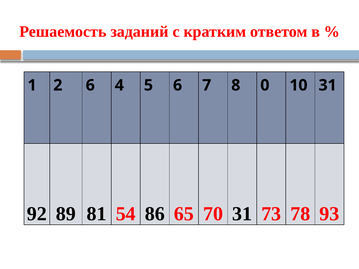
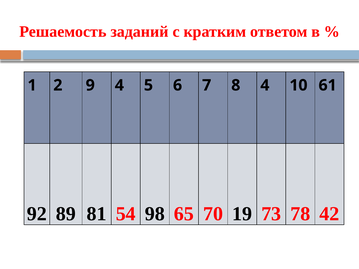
2 6: 6 -> 9 (90, 85)
8 0: 0 -> 4 (265, 85)
10 31: 31 -> 61 (328, 85)
86: 86 -> 98 (155, 214)
70 31: 31 -> 19 (242, 214)
93: 93 -> 42 (329, 214)
